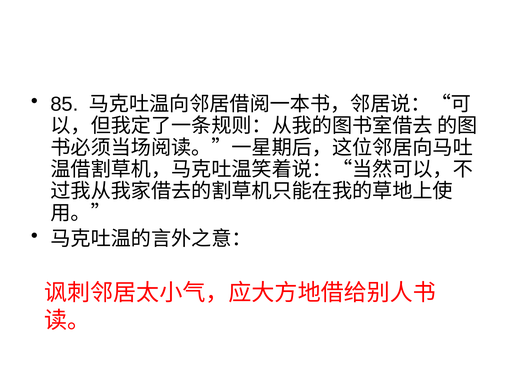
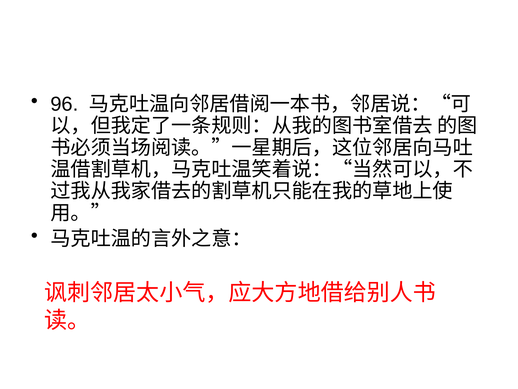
85: 85 -> 96 (64, 104)
